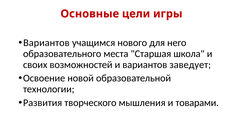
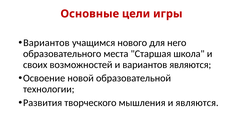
вариантов заведует: заведует -> являются (190, 65)
и товарами: товарами -> являются (197, 102)
